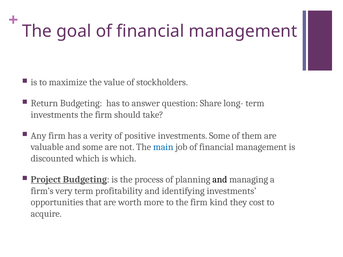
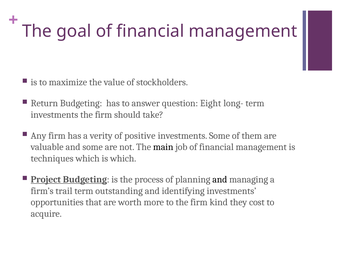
Share: Share -> Eight (211, 103)
main colour: blue -> black (163, 147)
discounted: discounted -> techniques (52, 159)
very: very -> trail (64, 191)
profitability: profitability -> outstanding (119, 191)
